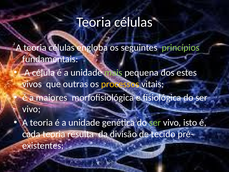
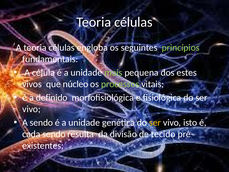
outras: outras -> núcleo (76, 84)
processos colour: yellow -> light green (120, 84)
maiores: maiores -> definido (52, 97)
teoria: teoria -> sendo (41, 122)
ser colour: light green -> yellow (155, 122)
cada teoria: teoria -> sendo (54, 134)
